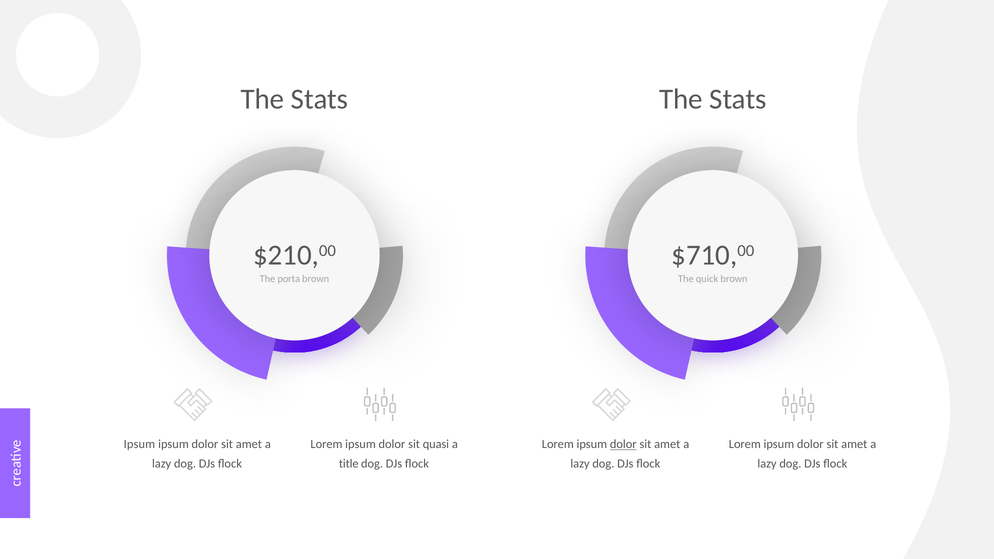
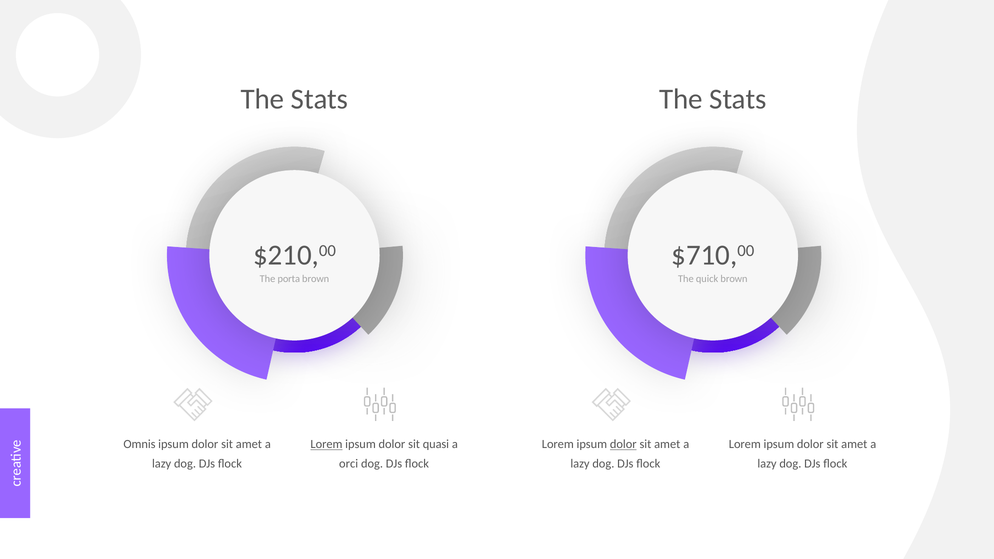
Ipsum: Ipsum -> Omnis (139, 444)
Lorem underline: none -> present (326, 444)
title: title -> orci (349, 464)
